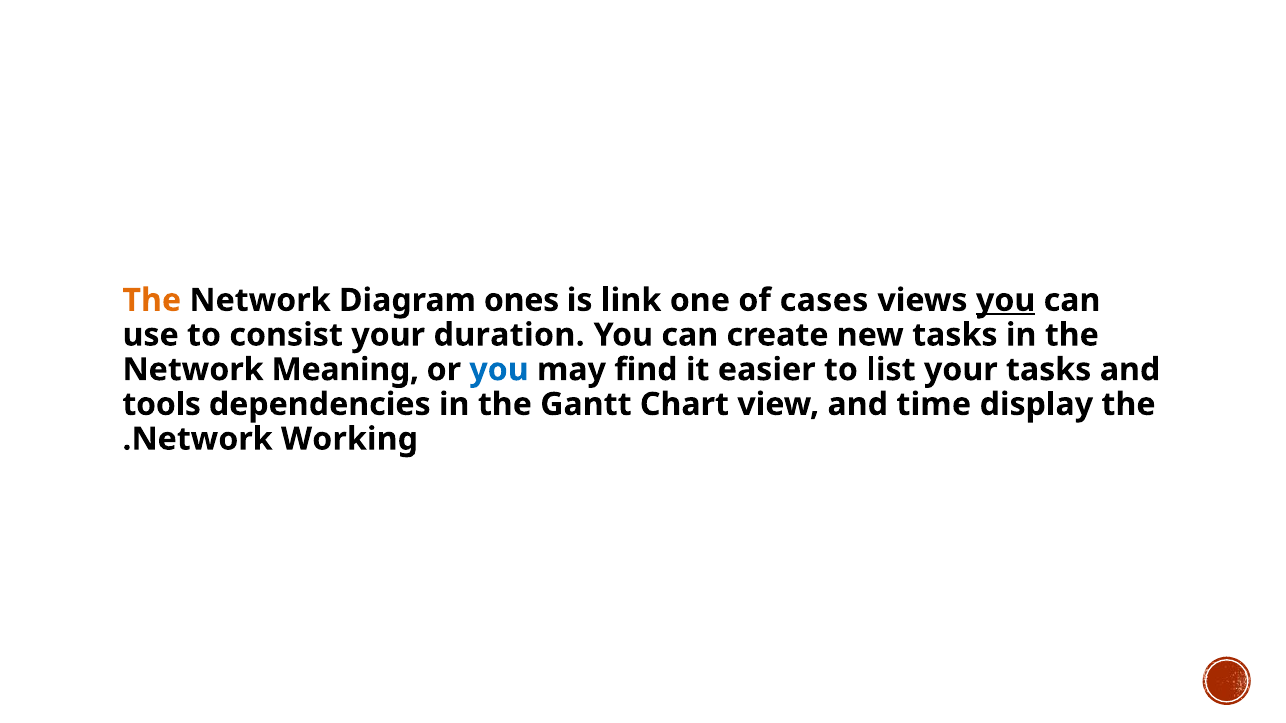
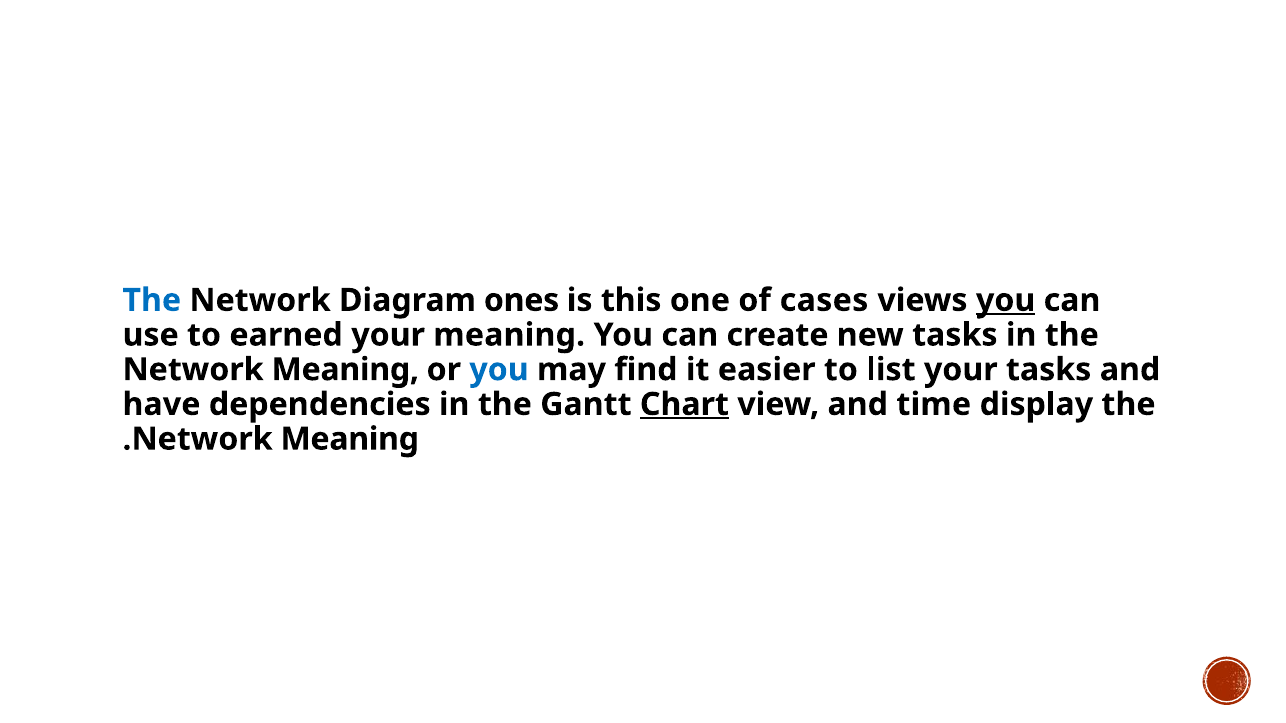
The colour: orange -> blue (152, 300)
link: link -> this (631, 300)
consist: consist -> earned (286, 335)
your duration: duration -> meaning (509, 335)
tools: tools -> have (161, 405)
Chart underline: none -> present (684, 405)
Working: Working -> Meaning (350, 439)
